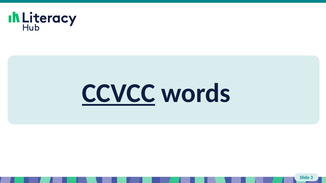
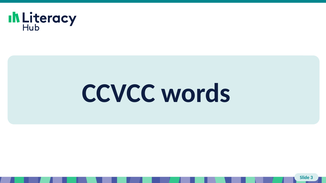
CCVCC underline: present -> none (119, 93)
